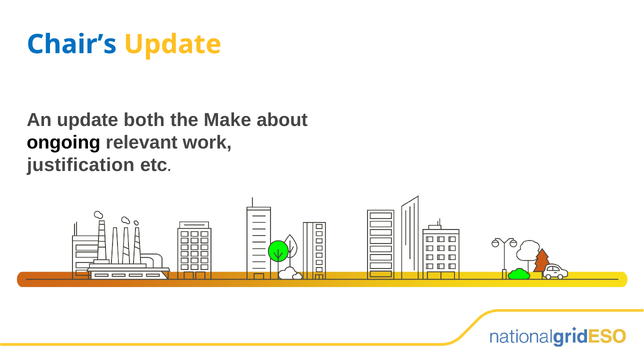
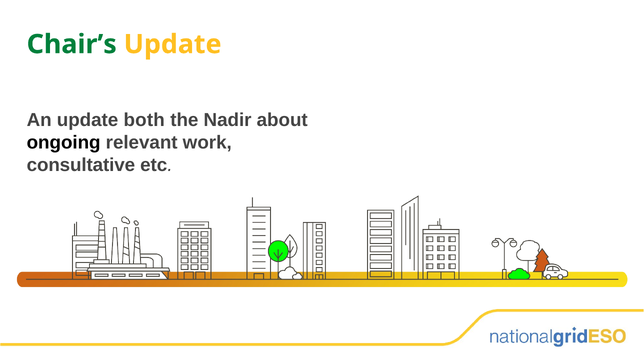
Chair’s colour: blue -> green (72, 44)
Make: Make -> Nadir (228, 120)
justification: justification -> consultative (81, 165)
